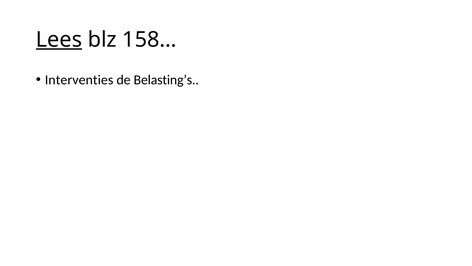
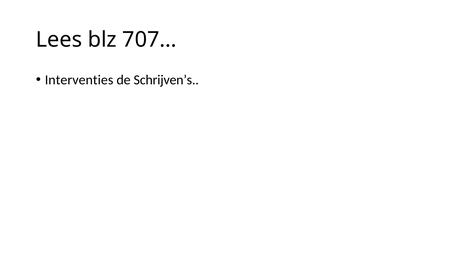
Lees underline: present -> none (59, 40)
158…: 158… -> 707… (149, 40)
Belasting’s: Belasting’s -> Schrijven’s (166, 80)
